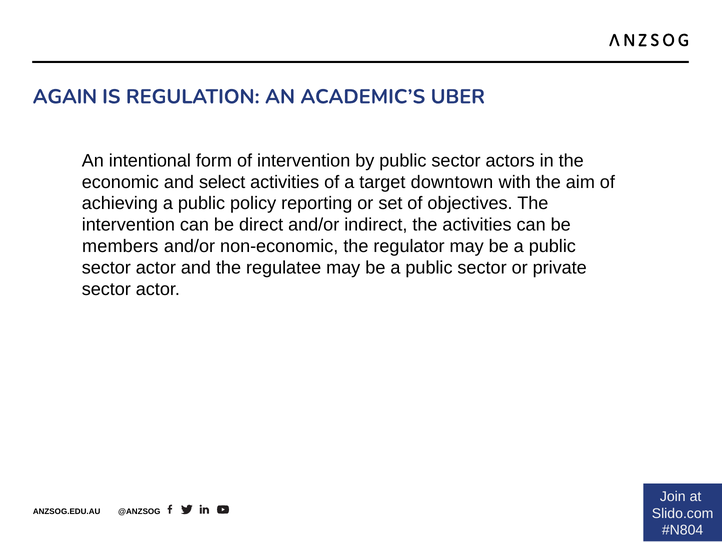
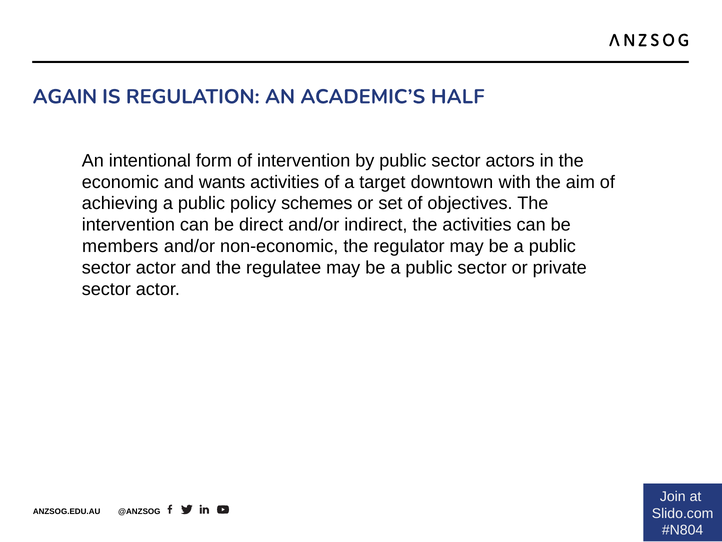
UBER: UBER -> HALF (458, 97)
select: select -> wants (222, 182)
reporting: reporting -> schemes (317, 203)
